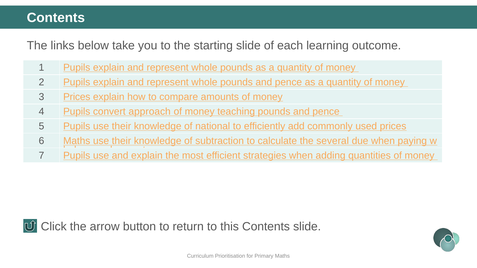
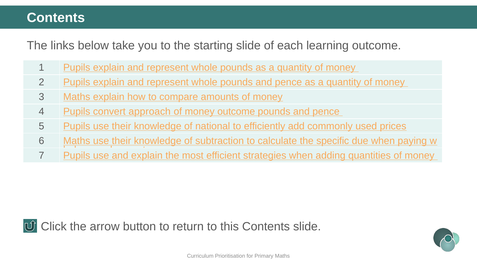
3 Prices: Prices -> Maths (77, 97)
money teaching: teaching -> outcome (236, 112)
several: several -> specific (333, 141)
